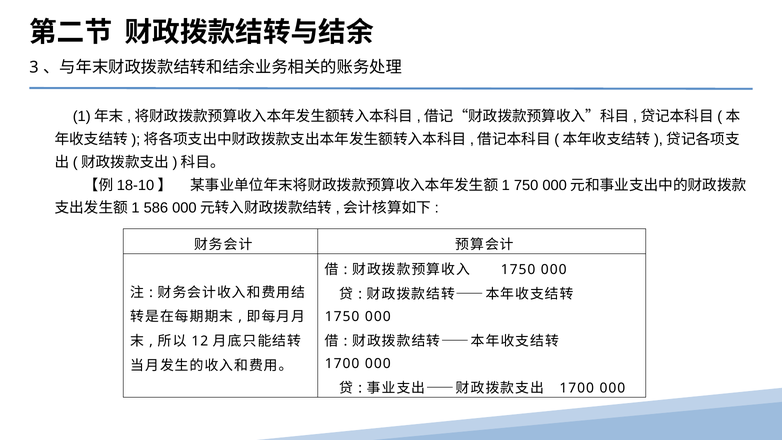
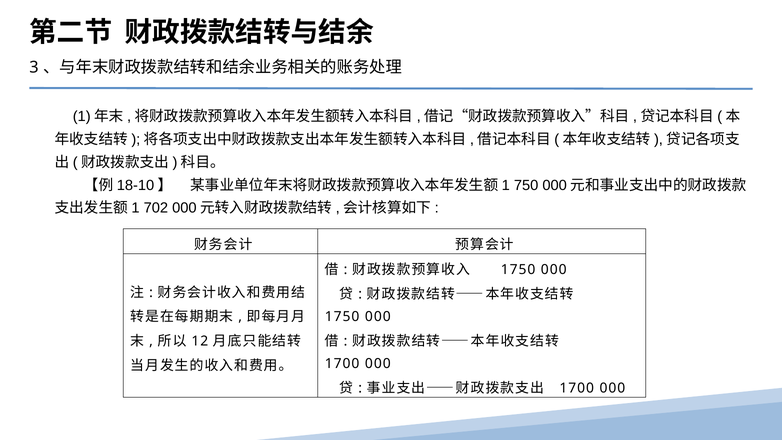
586: 586 -> 702 (156, 208)
